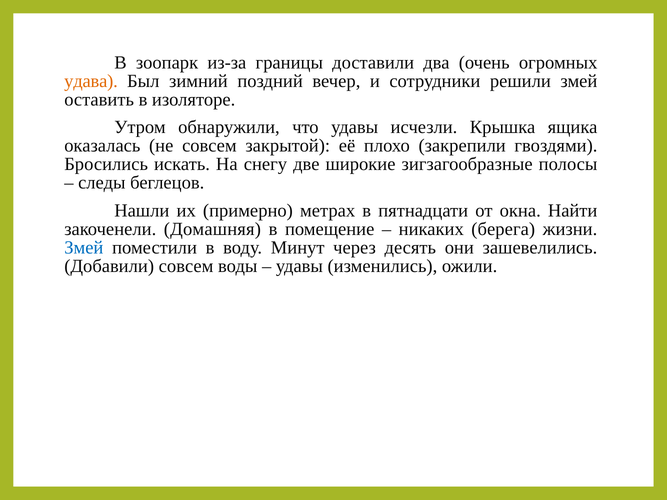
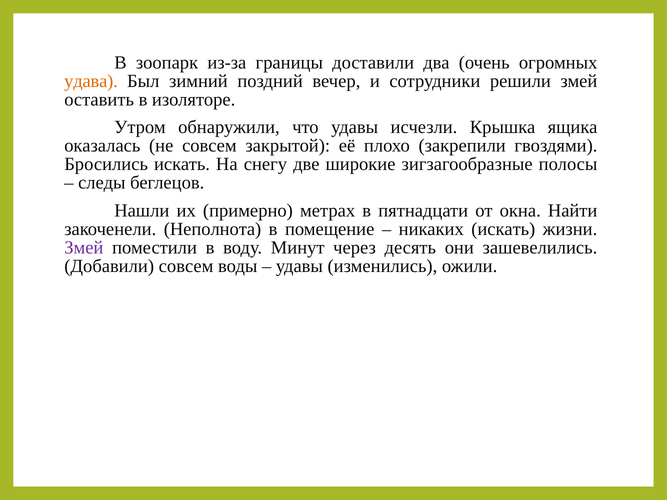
Домашняя: Домашняя -> Неполнота (213, 229)
никаких берега: берега -> искать (503, 229)
Змей colour: blue -> purple (84, 248)
